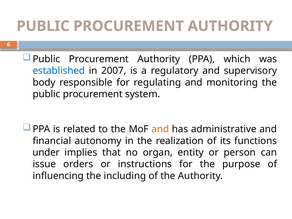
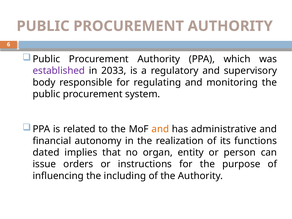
established colour: blue -> purple (59, 71)
2007: 2007 -> 2033 (114, 71)
under: under -> dated (46, 153)
